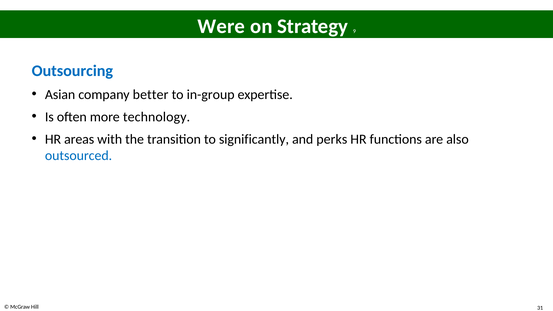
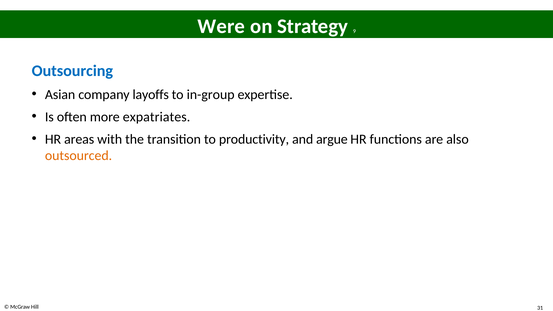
better: better -> layoffs (151, 95)
technology: technology -> expatriates (157, 117)
significantly: significantly -> productivity (254, 139)
perks: perks -> argue (332, 139)
outsourced colour: blue -> orange (79, 156)
